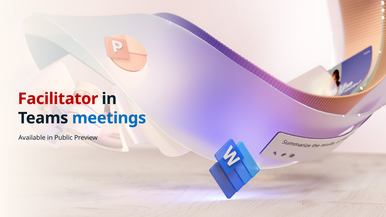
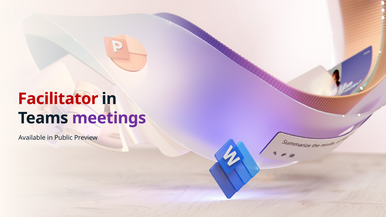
meetings colour: blue -> purple (109, 118)
